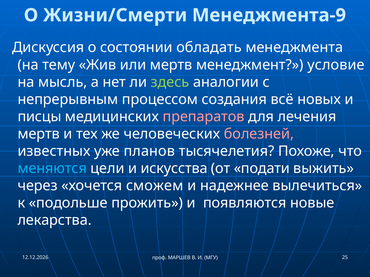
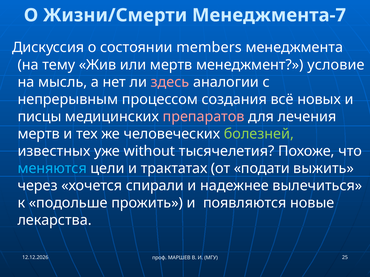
Менеджмента-9: Менеджмента-9 -> Менеджмента-7 (269, 15)
обладать: обладать -> members (209, 47)
здесь colour: light green -> pink (170, 82)
болезней colour: pink -> light green (259, 134)
планов: планов -> without (149, 151)
искусства: искусства -> трактатах (174, 169)
сможем: сможем -> спирали (155, 186)
